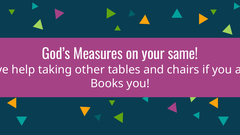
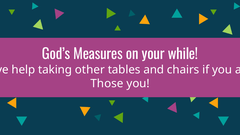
same: same -> while (183, 54)
Books: Books -> Those (107, 83)
